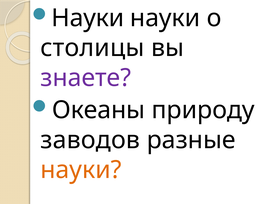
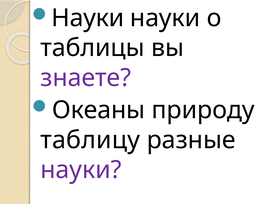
столицы: столицы -> таблицы (92, 48)
заводов: заводов -> таблицу (90, 140)
науки colour: orange -> purple (81, 170)
